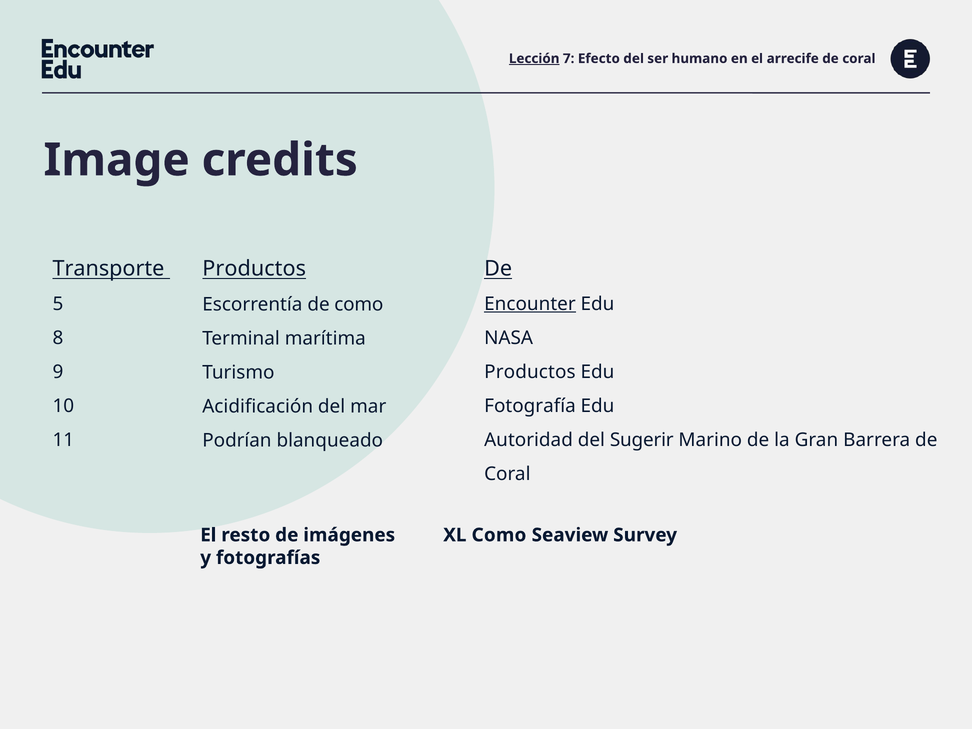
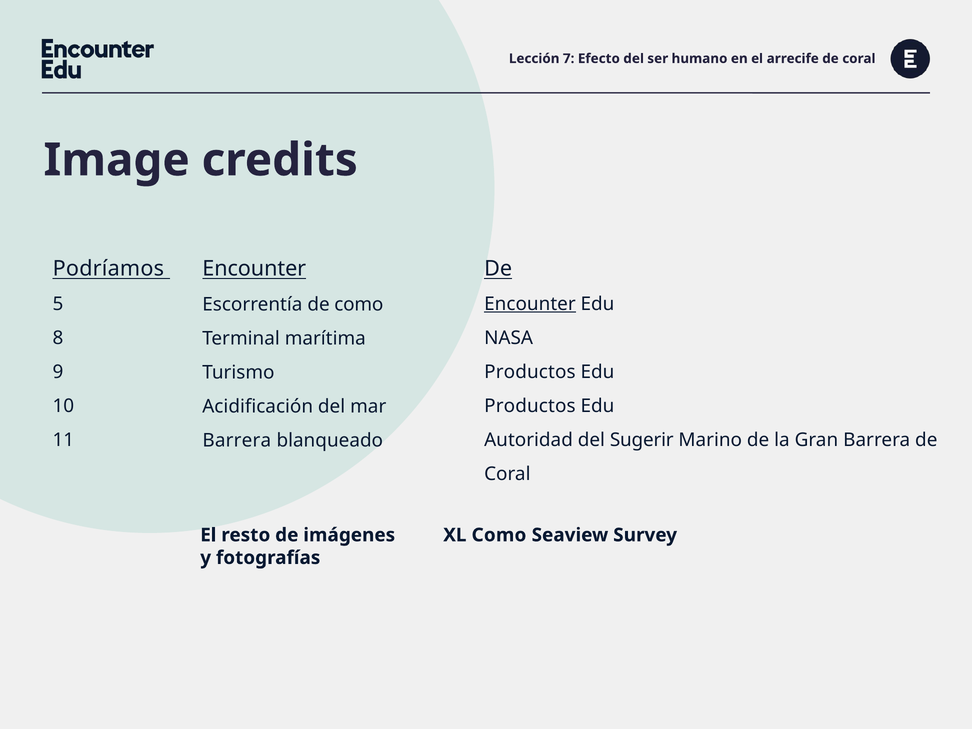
Lección underline: present -> none (534, 59)
Transporte: Transporte -> Podríamos (108, 268)
Productos: Productos -> Encounter (254, 269)
Fotografía: Fotografía -> Productos (530, 406)
Podrían: Podrían -> Barrera (237, 440)
